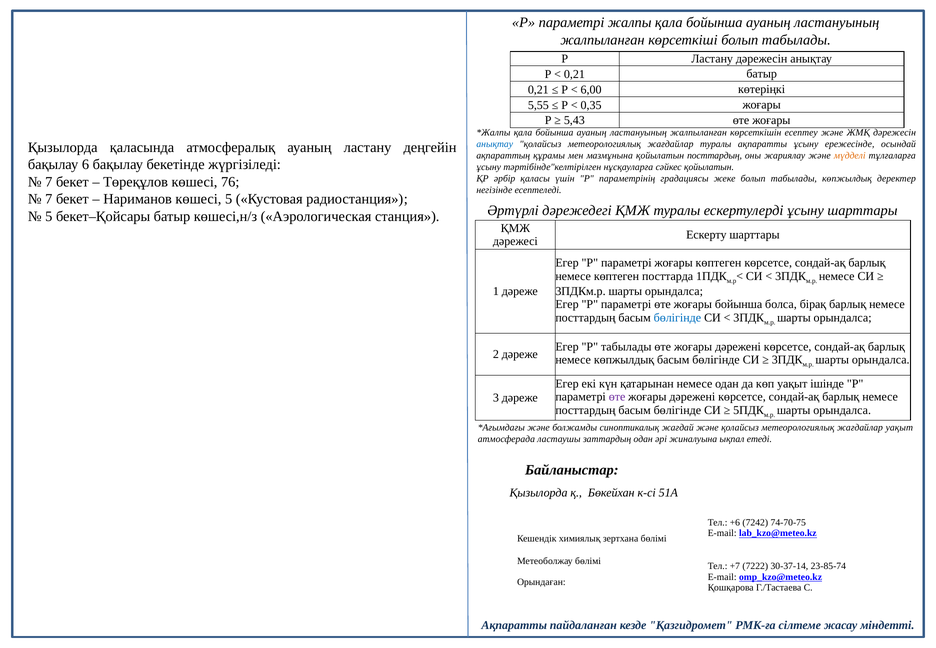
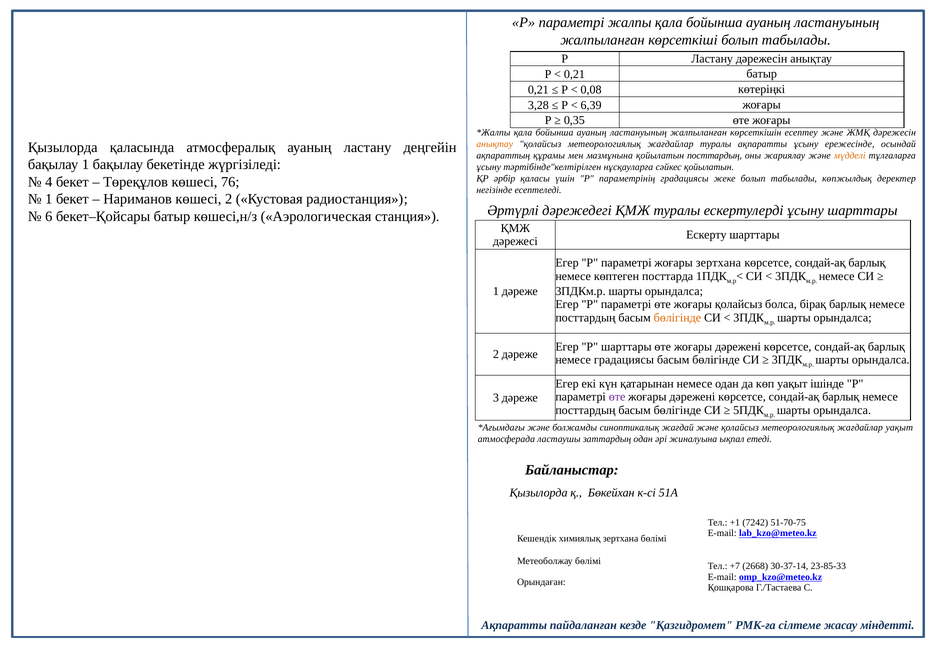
6,00: 6,00 -> 0,08 (591, 90)
5,55: 5,55 -> 3,28 (538, 105)
0,35: 0,35 -> 6,39 (591, 105)
5,43: 5,43 -> 0,35 (574, 121)
анықтау colour: blue -> orange (495, 144)
бақылау 6: 6 -> 1 (85, 165)
7: 7 -> 4 (49, 182)
7: 7 -> 1 (49, 199)
көшесі 5: 5 -> 2 (229, 199)
5: 5 -> 6 (49, 216)
жоғары көптеген: көптеген -> зертхана (718, 263)
жоғары бойынша: бойынша -> қолайсыз (739, 304)
бөлігінде colour: blue -> orange (677, 318)
Р табылады: табылады -> шарттары (626, 347)
немесе көпжылдық: көпжылдық -> градациясы (624, 360)
+6: +6 -> +1 (735, 523)
74-70-75: 74-70-75 -> 51-70-75 (788, 523)
7222: 7222 -> 2668 (755, 566)
23-85-74: 23-85-74 -> 23-85-33 (828, 566)
